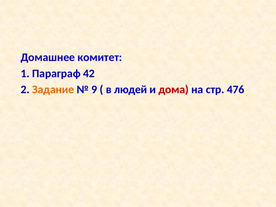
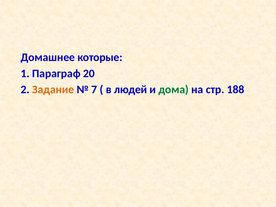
комитет: комитет -> которые (100, 57)
42: 42 -> 20 (89, 73)
9: 9 -> 7 (94, 90)
дома colour: red -> green (174, 90)
476: 476 -> 188 (236, 90)
